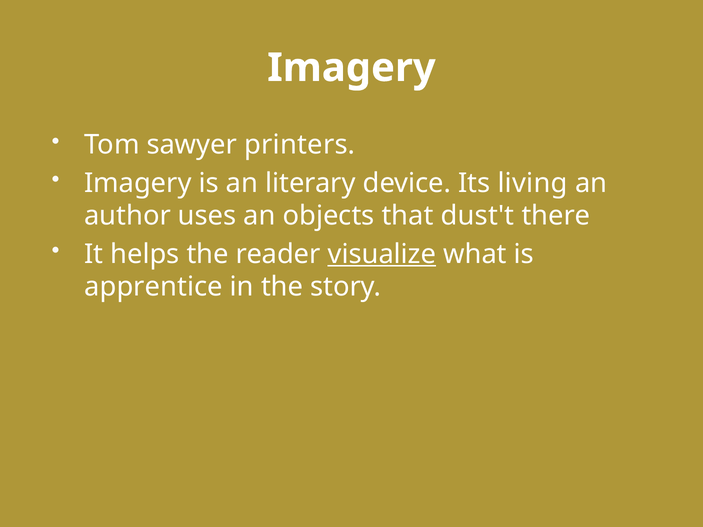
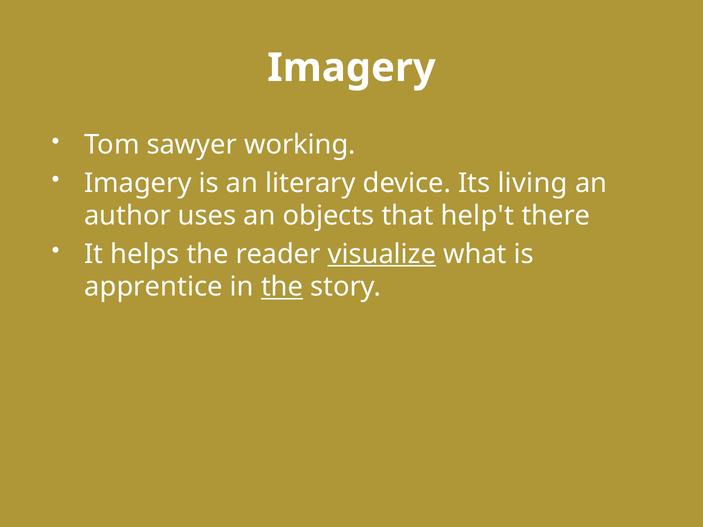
printers: printers -> working (300, 145)
dust't: dust't -> help't (477, 216)
the underline: none -> present (282, 287)
